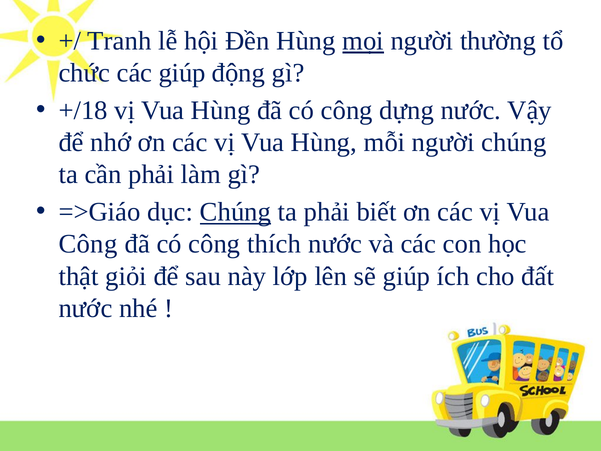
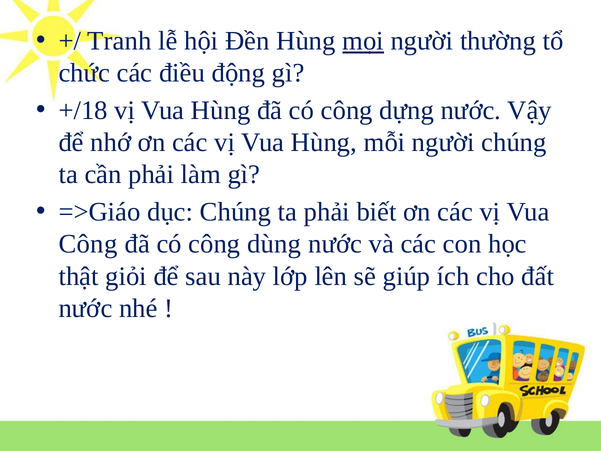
các giúp: giúp -> điều (182, 73)
Chúng underline: present -> none (236, 212)
thích: thích -> dùng (274, 244)
